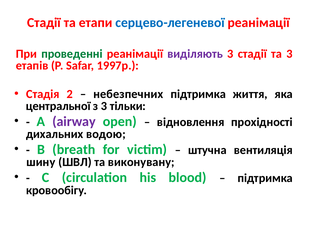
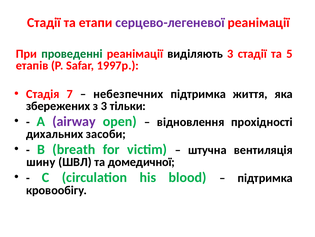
серцево-легеневої colour: blue -> purple (170, 23)
виділяють colour: purple -> black (195, 54)
та 3: 3 -> 5 (289, 54)
2: 2 -> 7 (70, 94)
центральної: центральної -> збережених (58, 106)
водою: водою -> засоби (106, 134)
виконувану: виконувану -> домедичної (141, 162)
